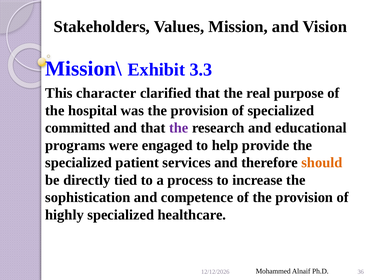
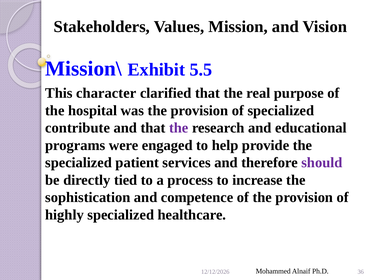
3.3: 3.3 -> 5.5 (201, 70)
committed: committed -> contribute (78, 128)
should colour: orange -> purple (322, 163)
